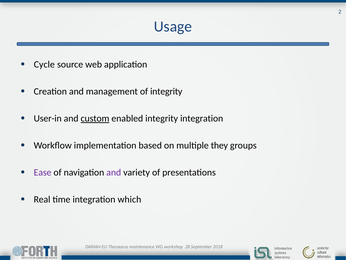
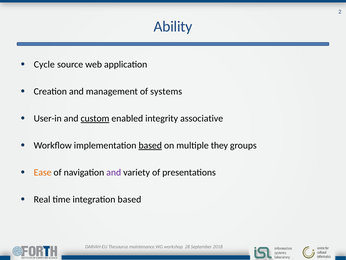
Usage: Usage -> Ability (173, 26)
of integrity: integrity -> systems (166, 91)
integrity integration: integration -> associative (202, 118)
based underline: none -> present (150, 145)
Ease colour: purple -> orange (43, 172)
integration which: which -> based (129, 199)
